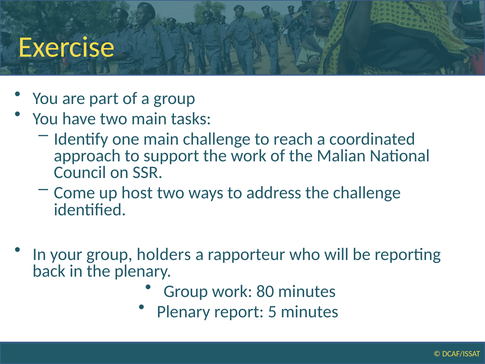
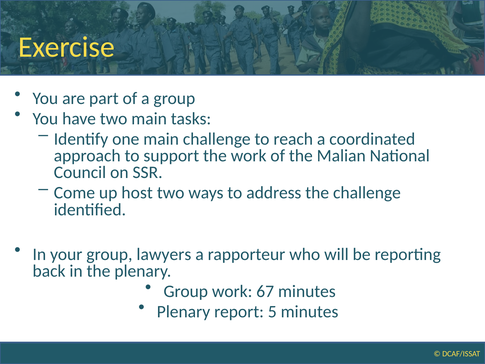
holders: holders -> lawyers (164, 254)
80: 80 -> 67 (265, 291)
